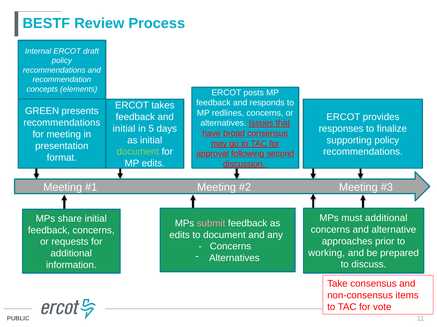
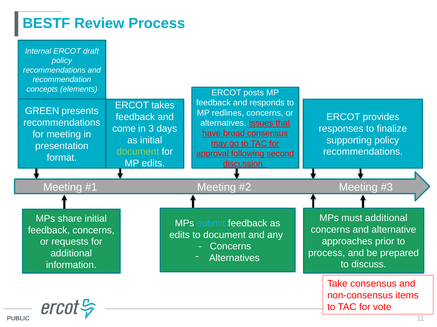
initial: initial -> come (124, 129)
5: 5 -> 3 (151, 129)
submit colour: pink -> light blue (211, 224)
working: working -> process (327, 253)
